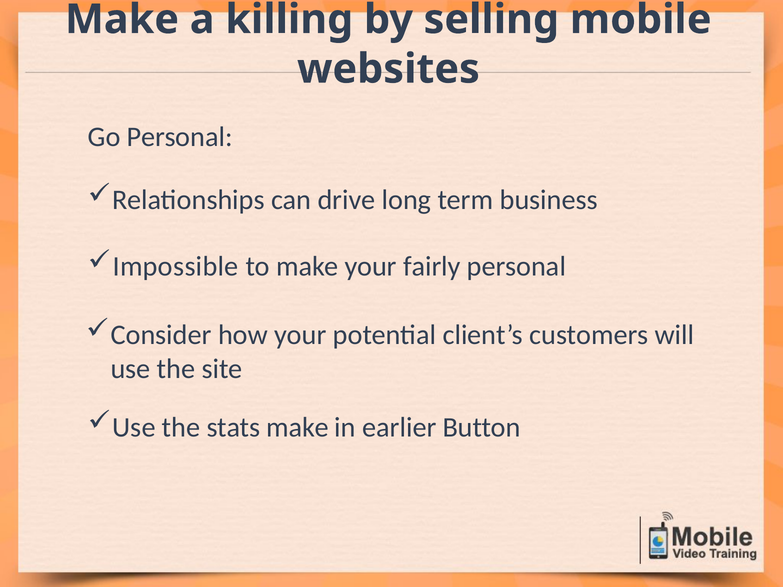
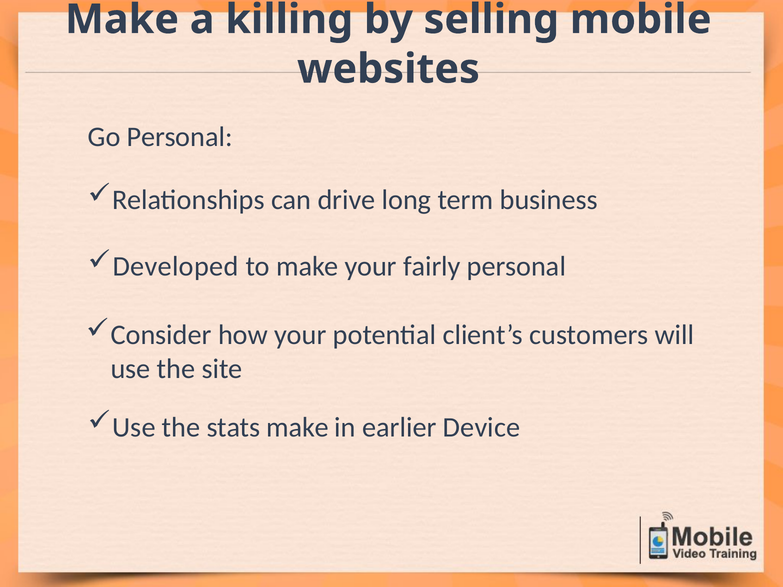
Impossible: Impossible -> Developed (176, 267)
Button: Button -> Device (481, 427)
